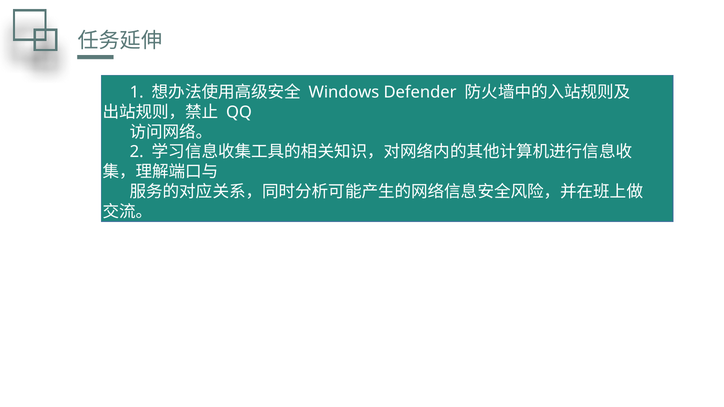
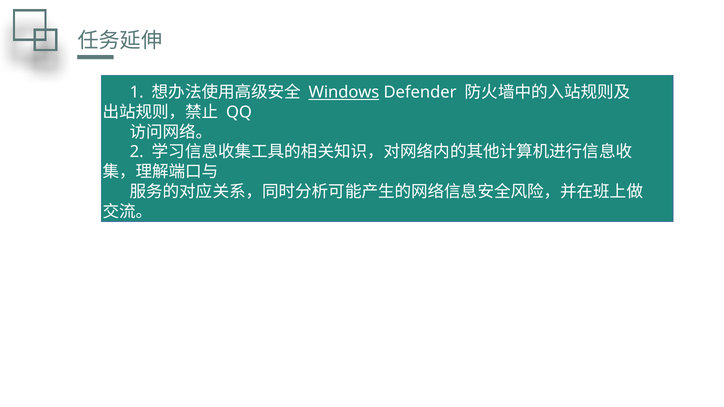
Windows underline: none -> present (344, 92)
